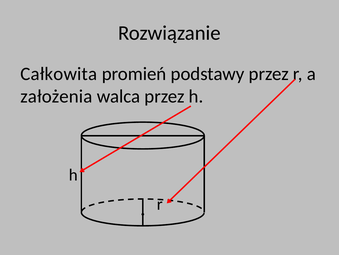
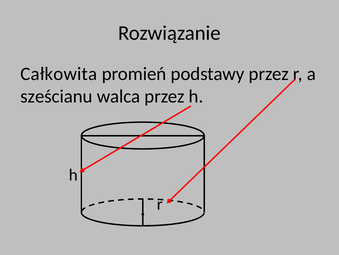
założenia: założenia -> sześcianu (56, 96)
